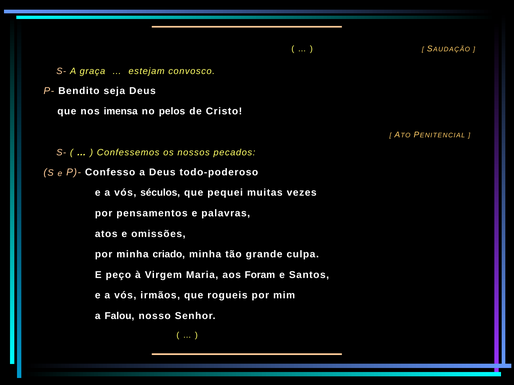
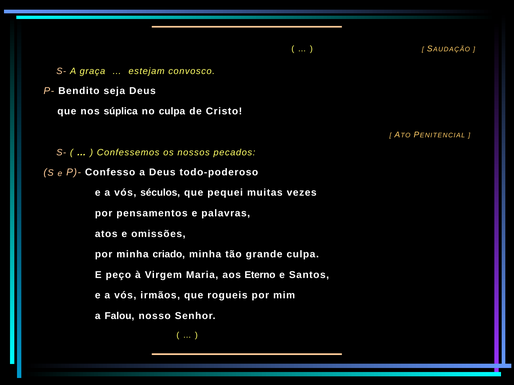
imensa: imensa -> súplica (121, 112)
no pelos: pelos -> culpa (172, 112)
Foram: Foram -> Eterno (260, 275)
